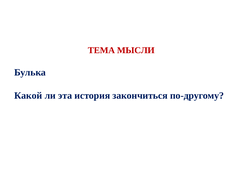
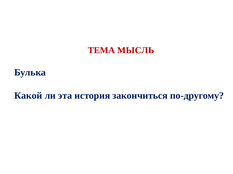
МЫСЛИ: МЫСЛИ -> МЫСЛЬ (136, 51)
